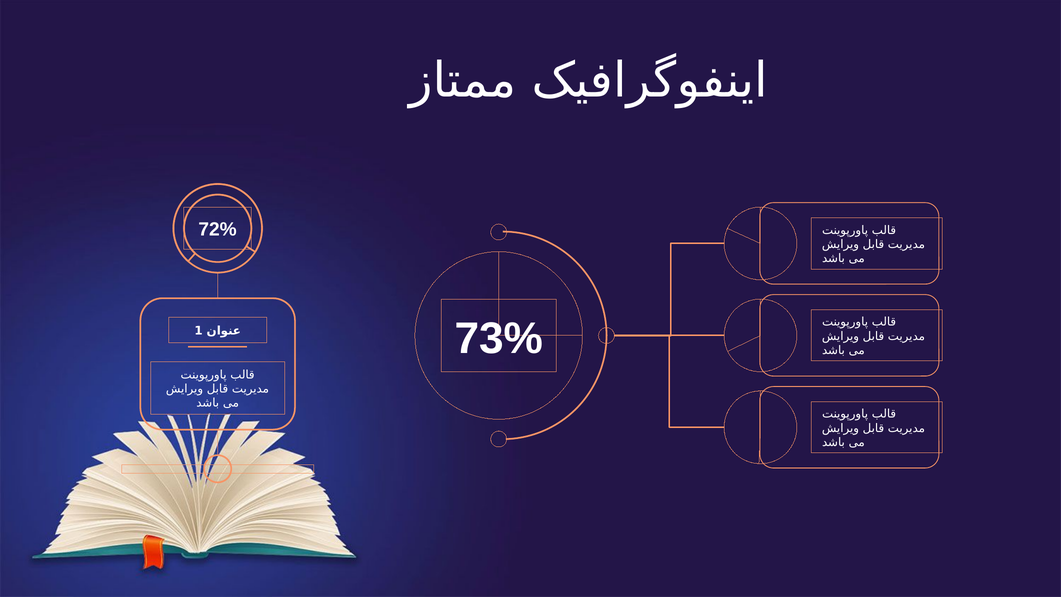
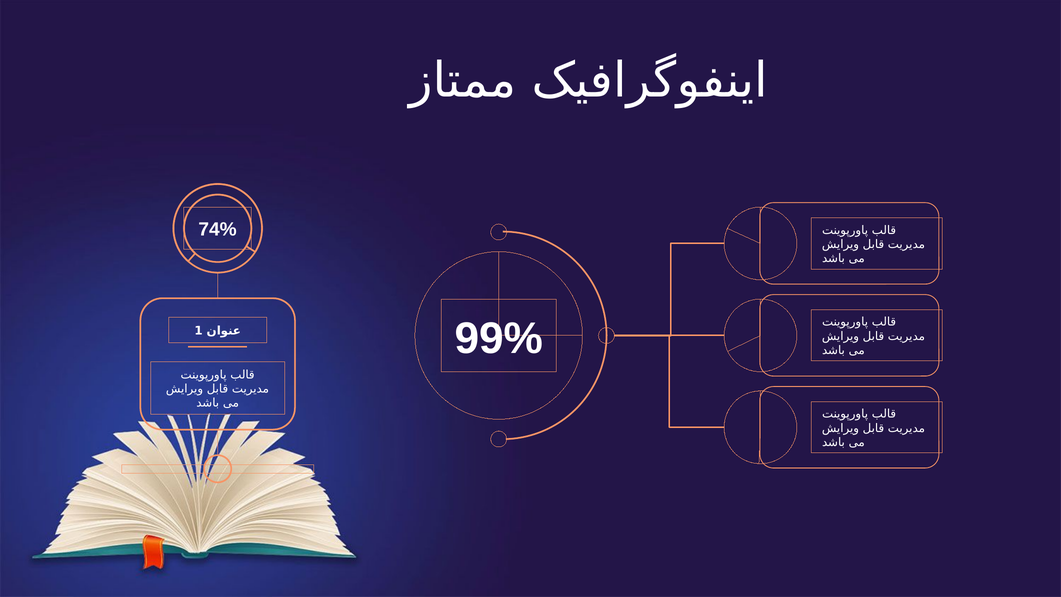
72%: 72% -> 74% (218, 230)
73%: 73% -> 99% (499, 338)
